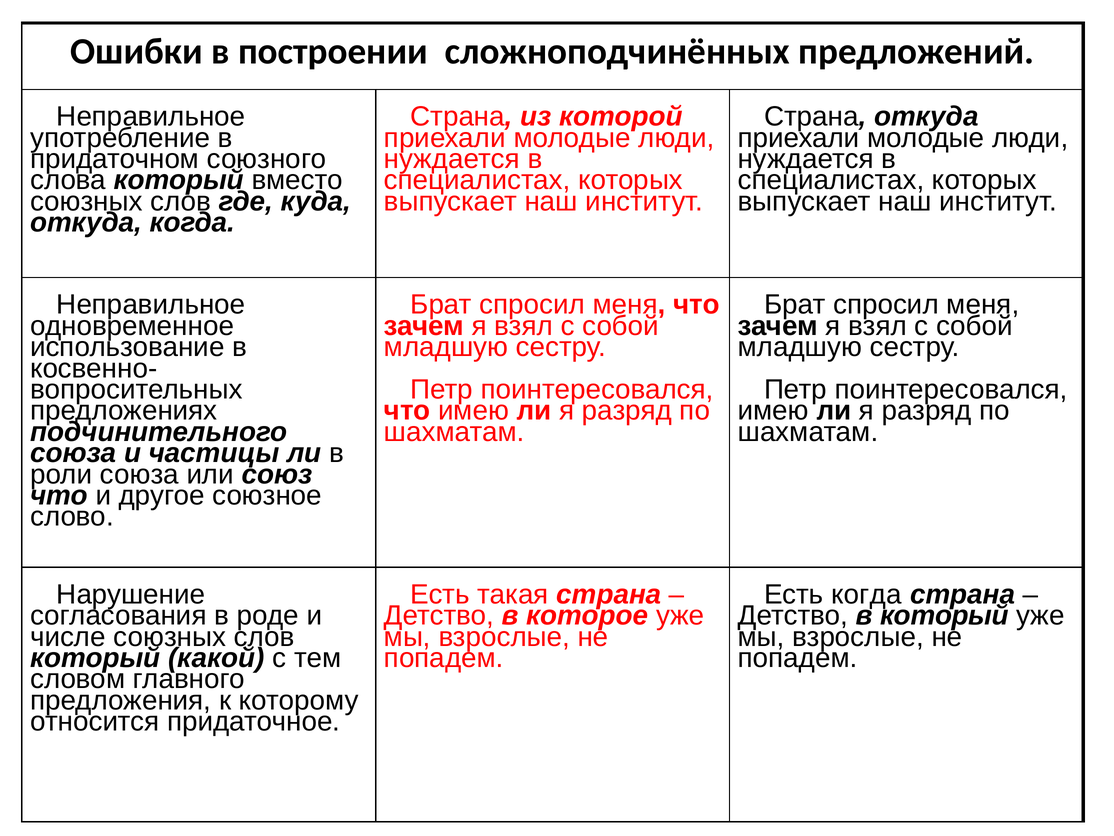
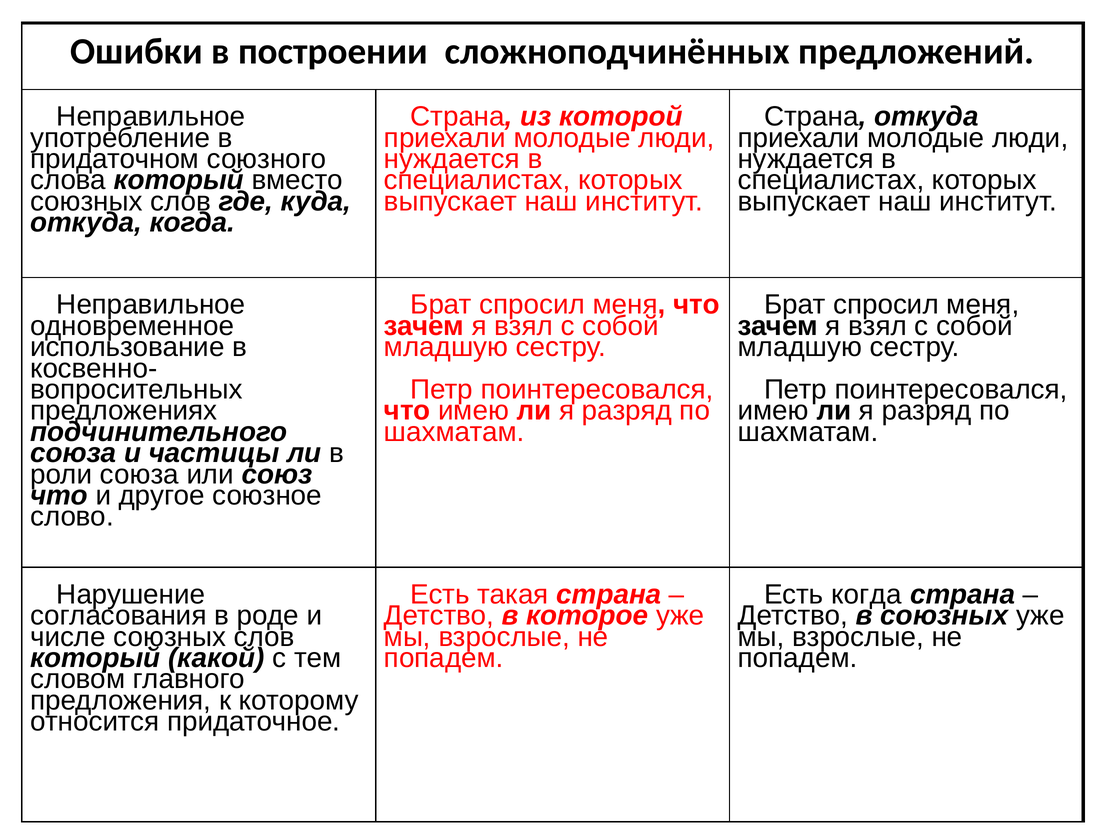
в который: который -> союзных (944, 615)
